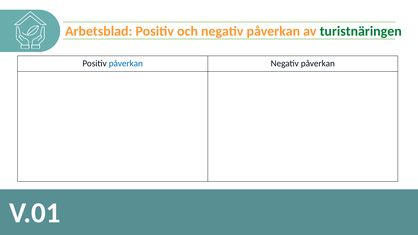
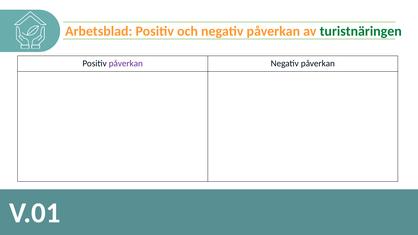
påverkan colour: blue -> purple (126, 64)
